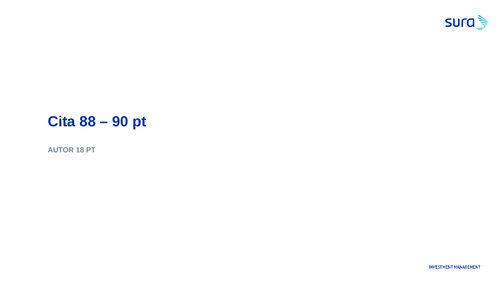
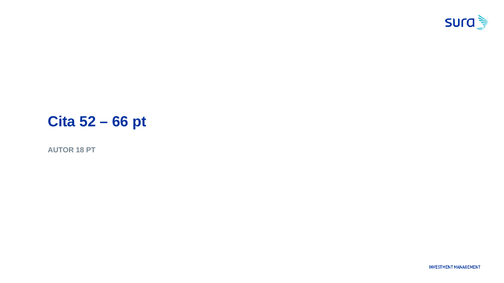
88: 88 -> 52 (88, 122)
90: 90 -> 66 (120, 122)
